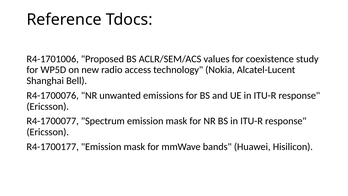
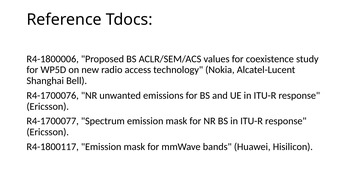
R4-1701006: R4-1701006 -> R4-1800006 (53, 59)
R4-1700177: R4-1700177 -> R4-1800117 (53, 146)
